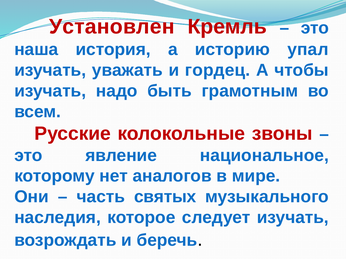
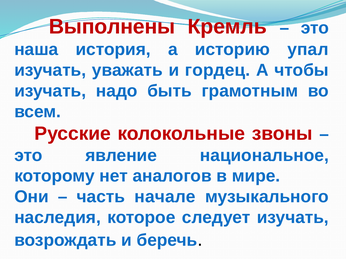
Установлен: Установлен -> Выполнены (112, 27)
святых: святых -> начале (165, 197)
